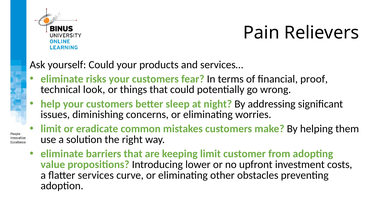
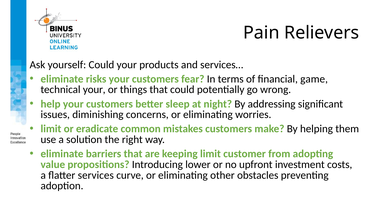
proof: proof -> game (314, 79)
technical look: look -> your (94, 90)
